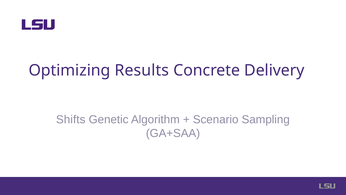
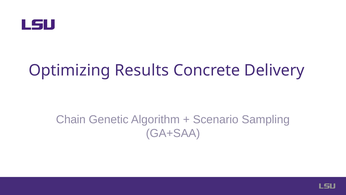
Shifts: Shifts -> Chain (71, 119)
